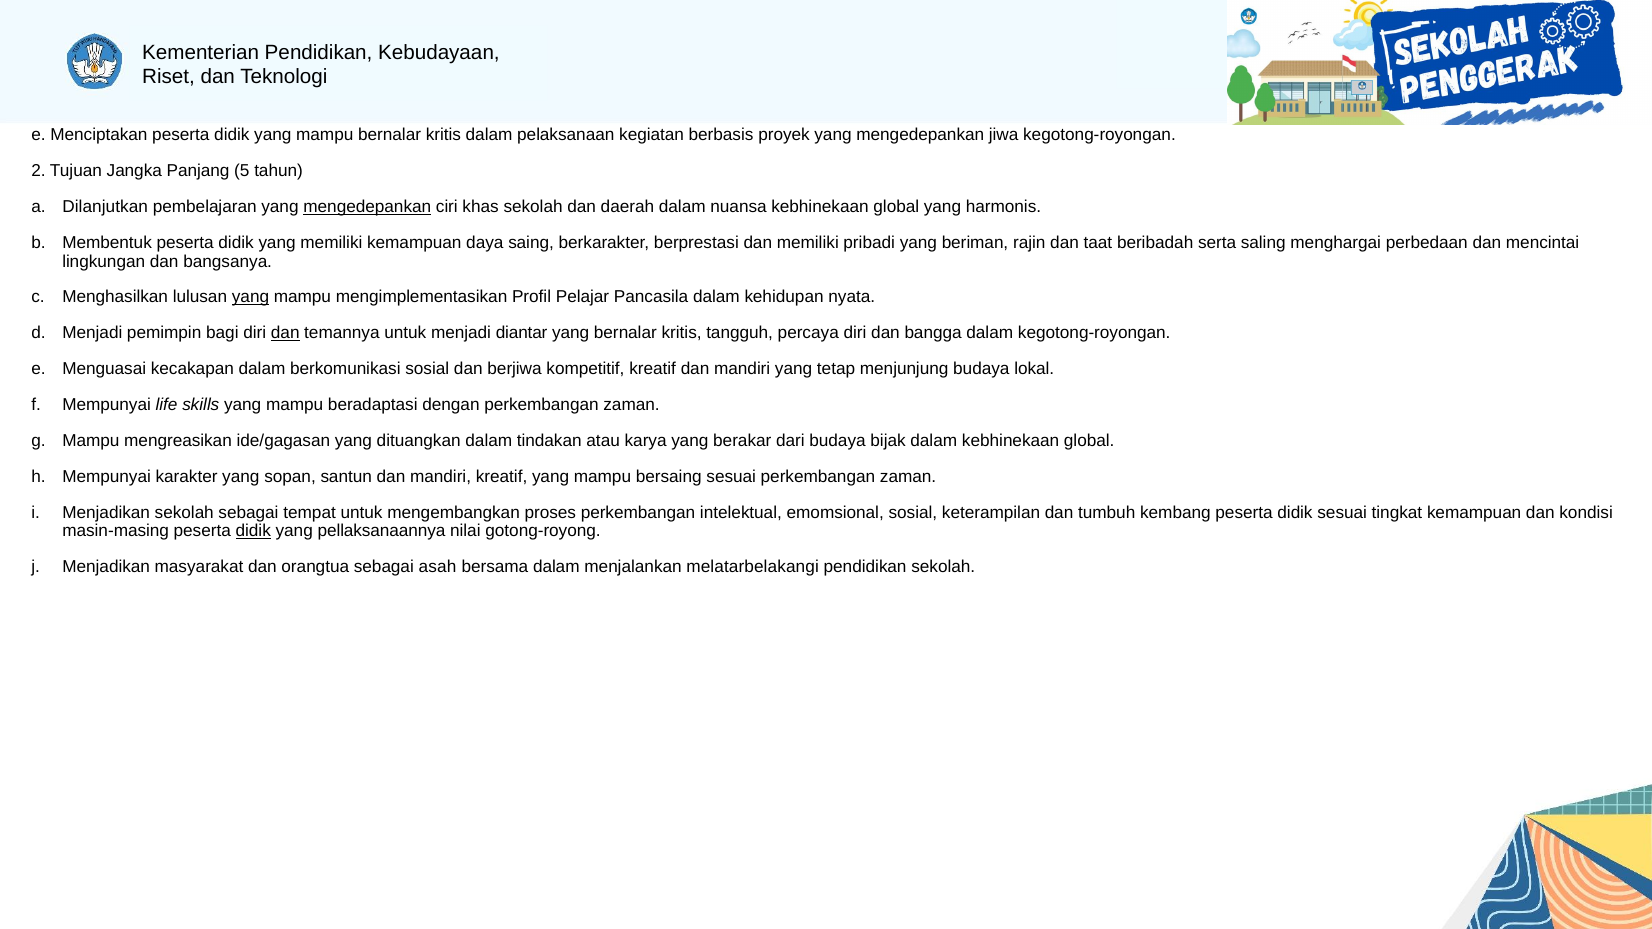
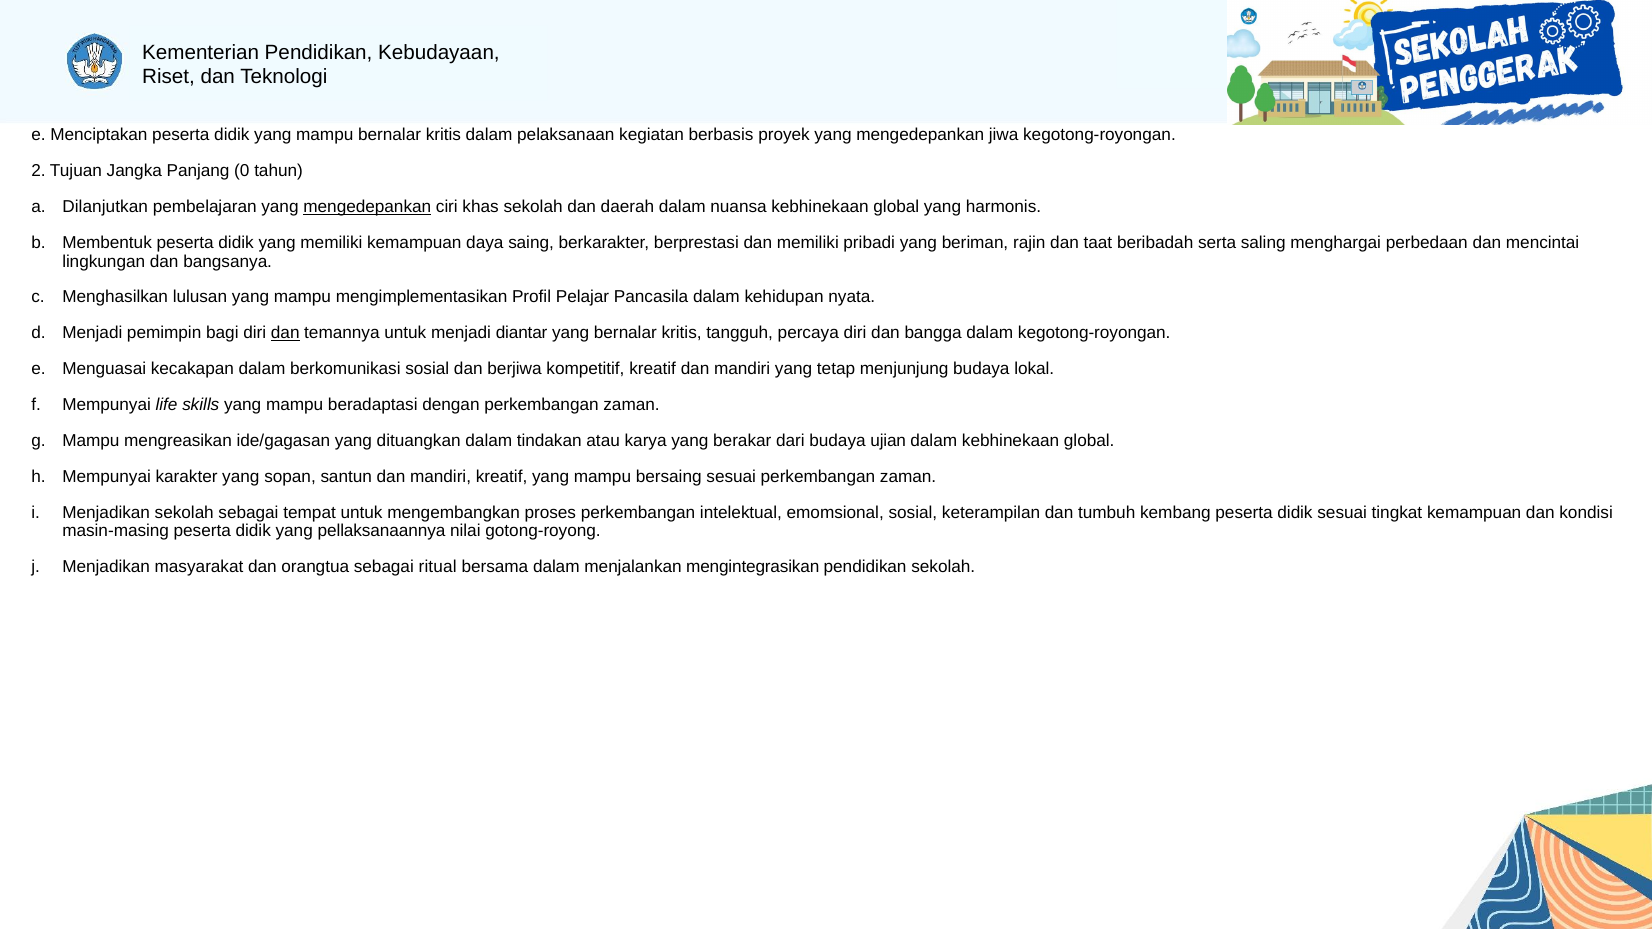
5: 5 -> 0 (242, 171)
yang underline: present -> none (251, 297)
bijak: bijak -> ujian (888, 441)
didik underline: present -> none (253, 531)
asah: asah -> ritual (438, 567)
melatarbelakangi: melatarbelakangi -> mengintegrasikan (753, 567)
